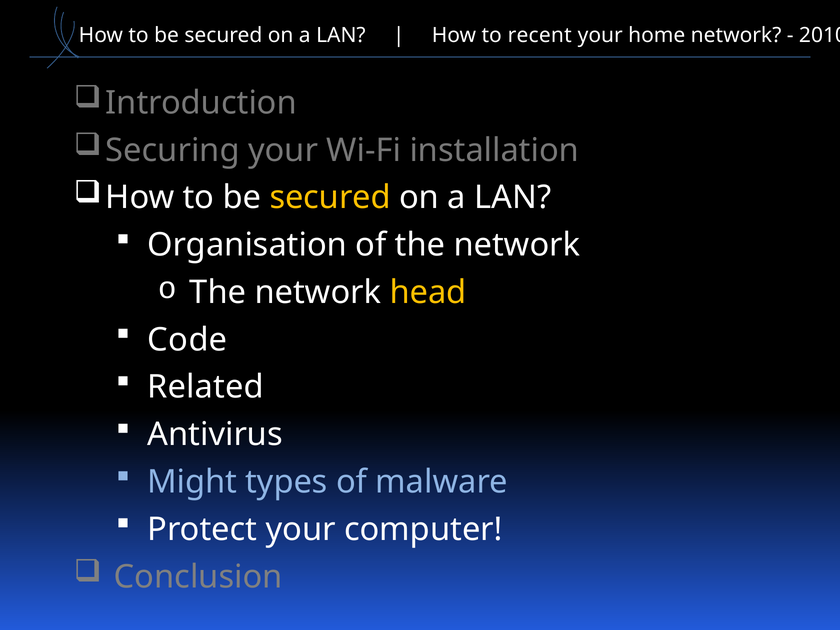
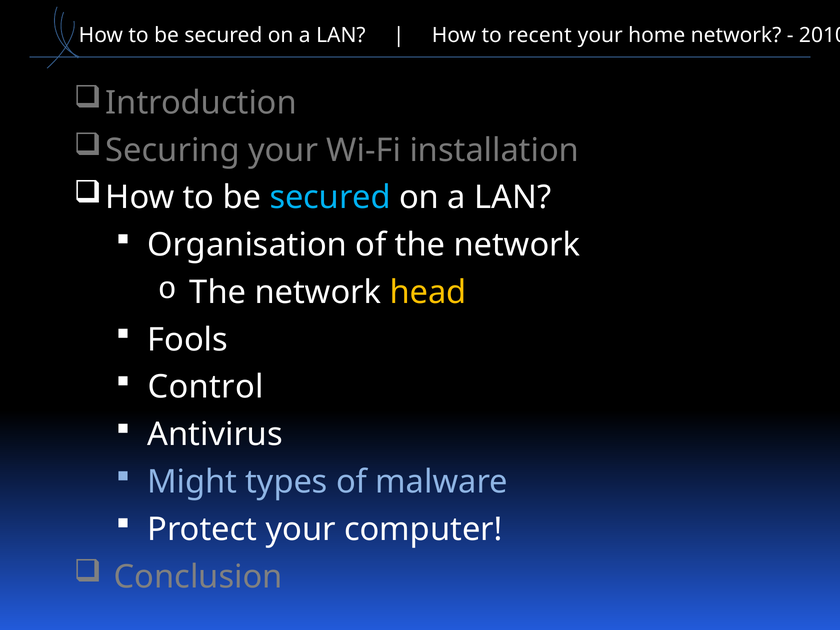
secured colour: yellow -> light blue (330, 198)
Code: Code -> Fools (188, 340)
Related: Related -> Control (206, 387)
